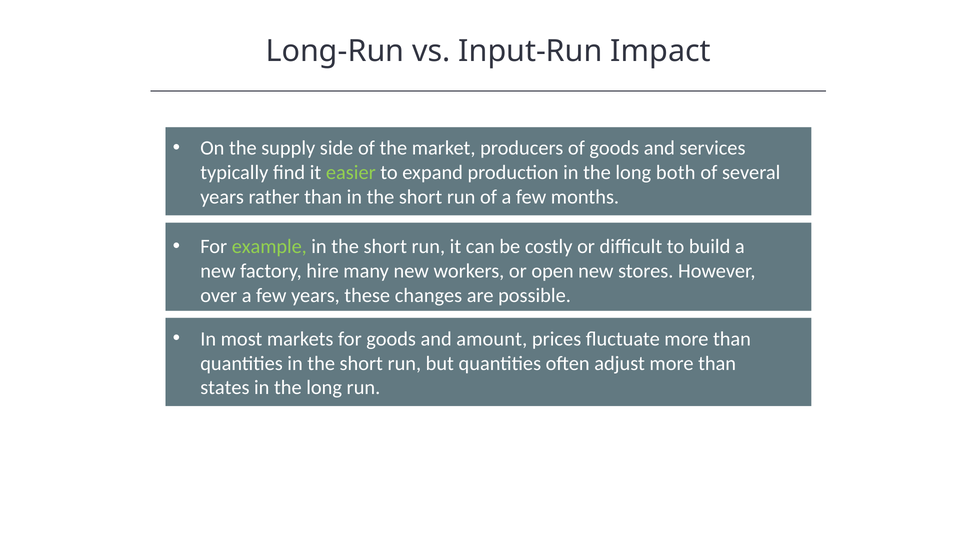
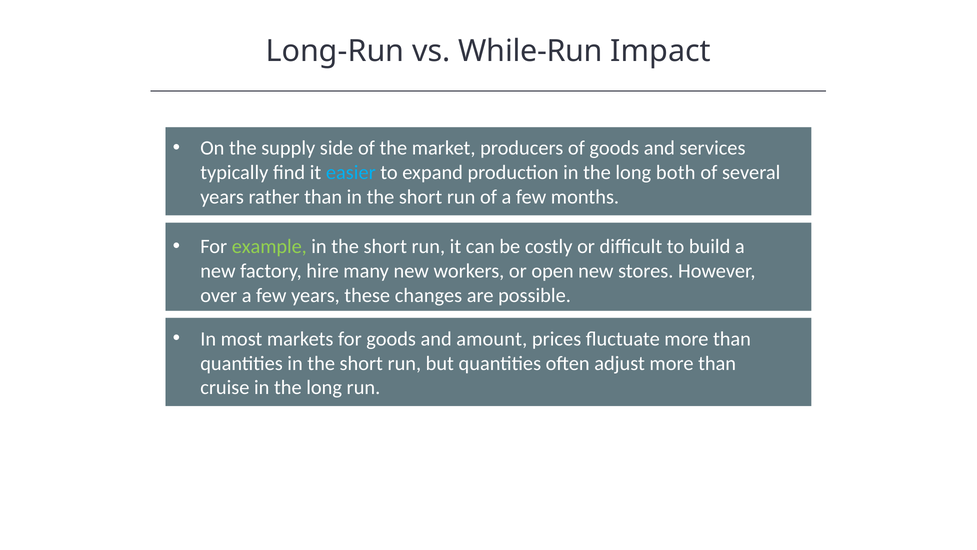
Input-Run: Input-Run -> While-Run (531, 51)
easier colour: light green -> light blue (351, 172)
states: states -> cruise (225, 387)
